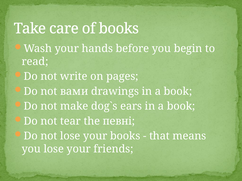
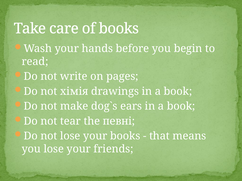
вами: вами -> хімія (74, 92)
